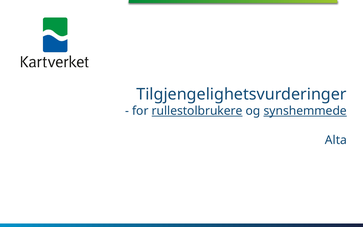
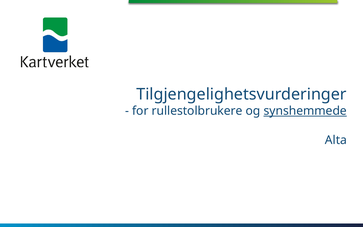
rullestolbrukere underline: present -> none (197, 111)
